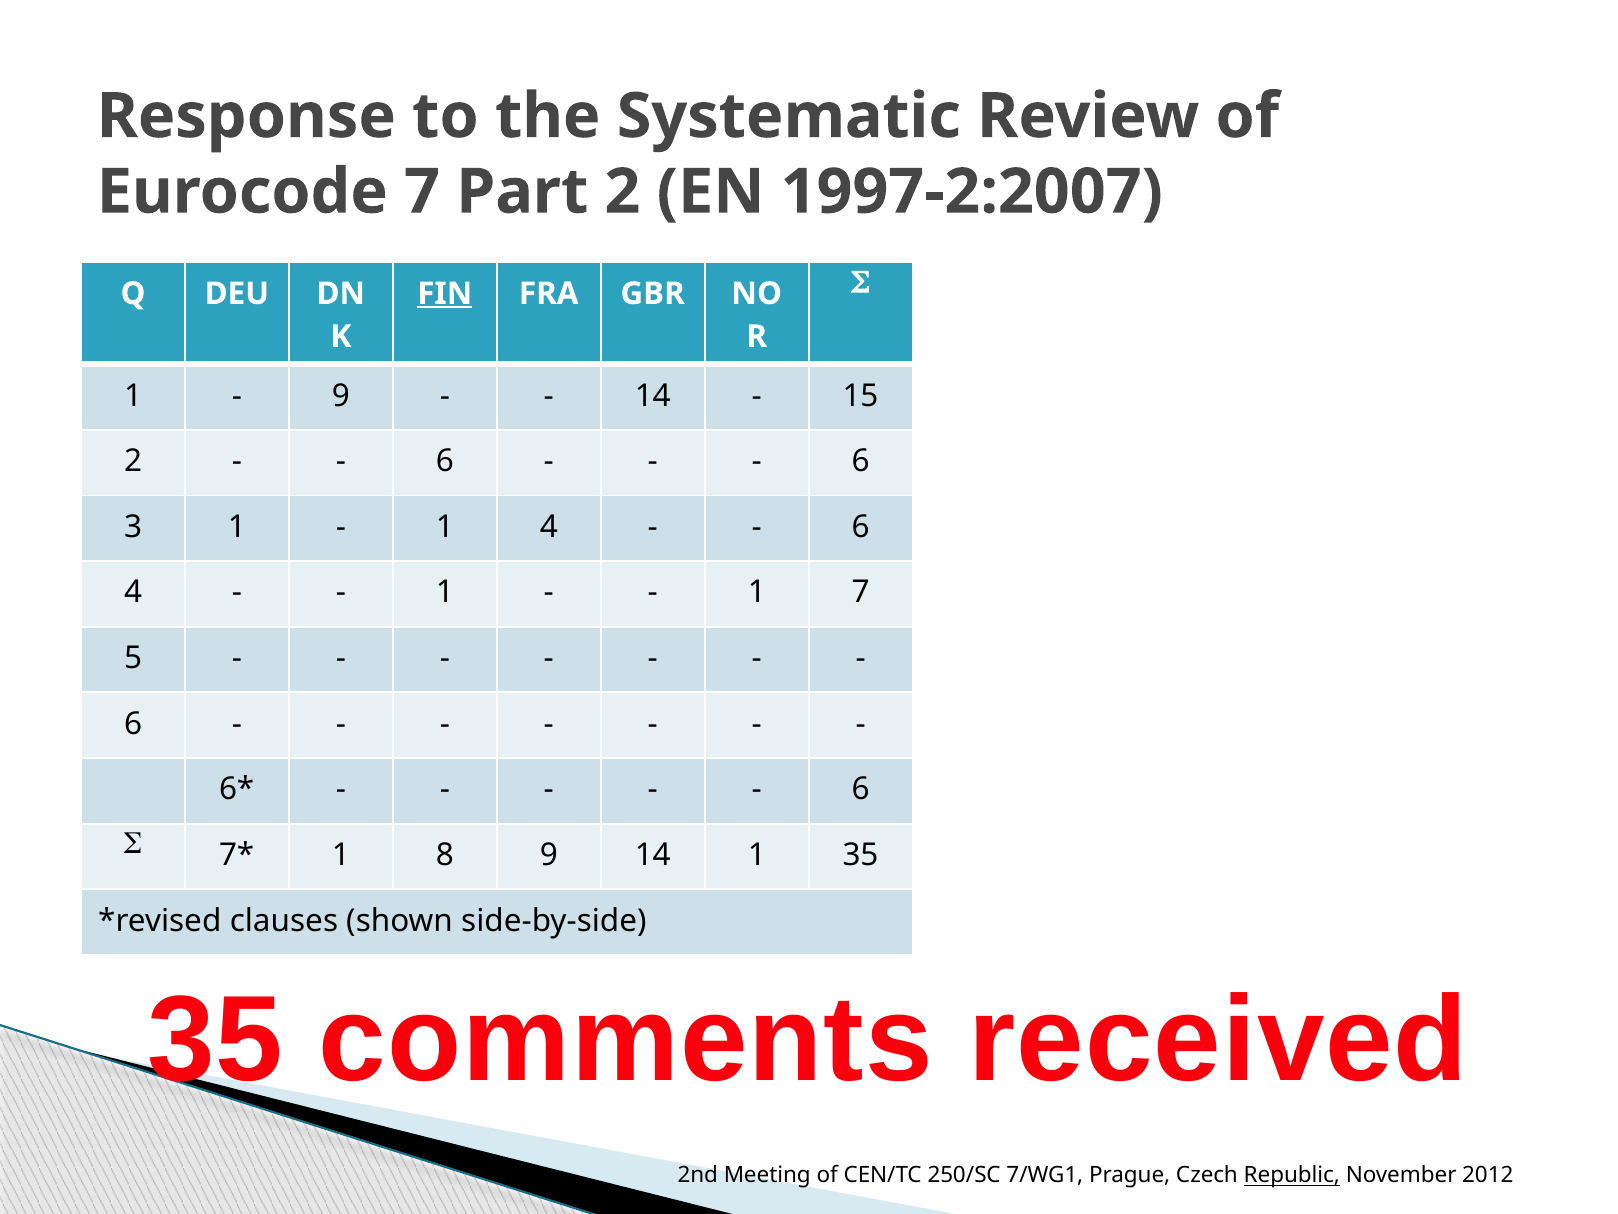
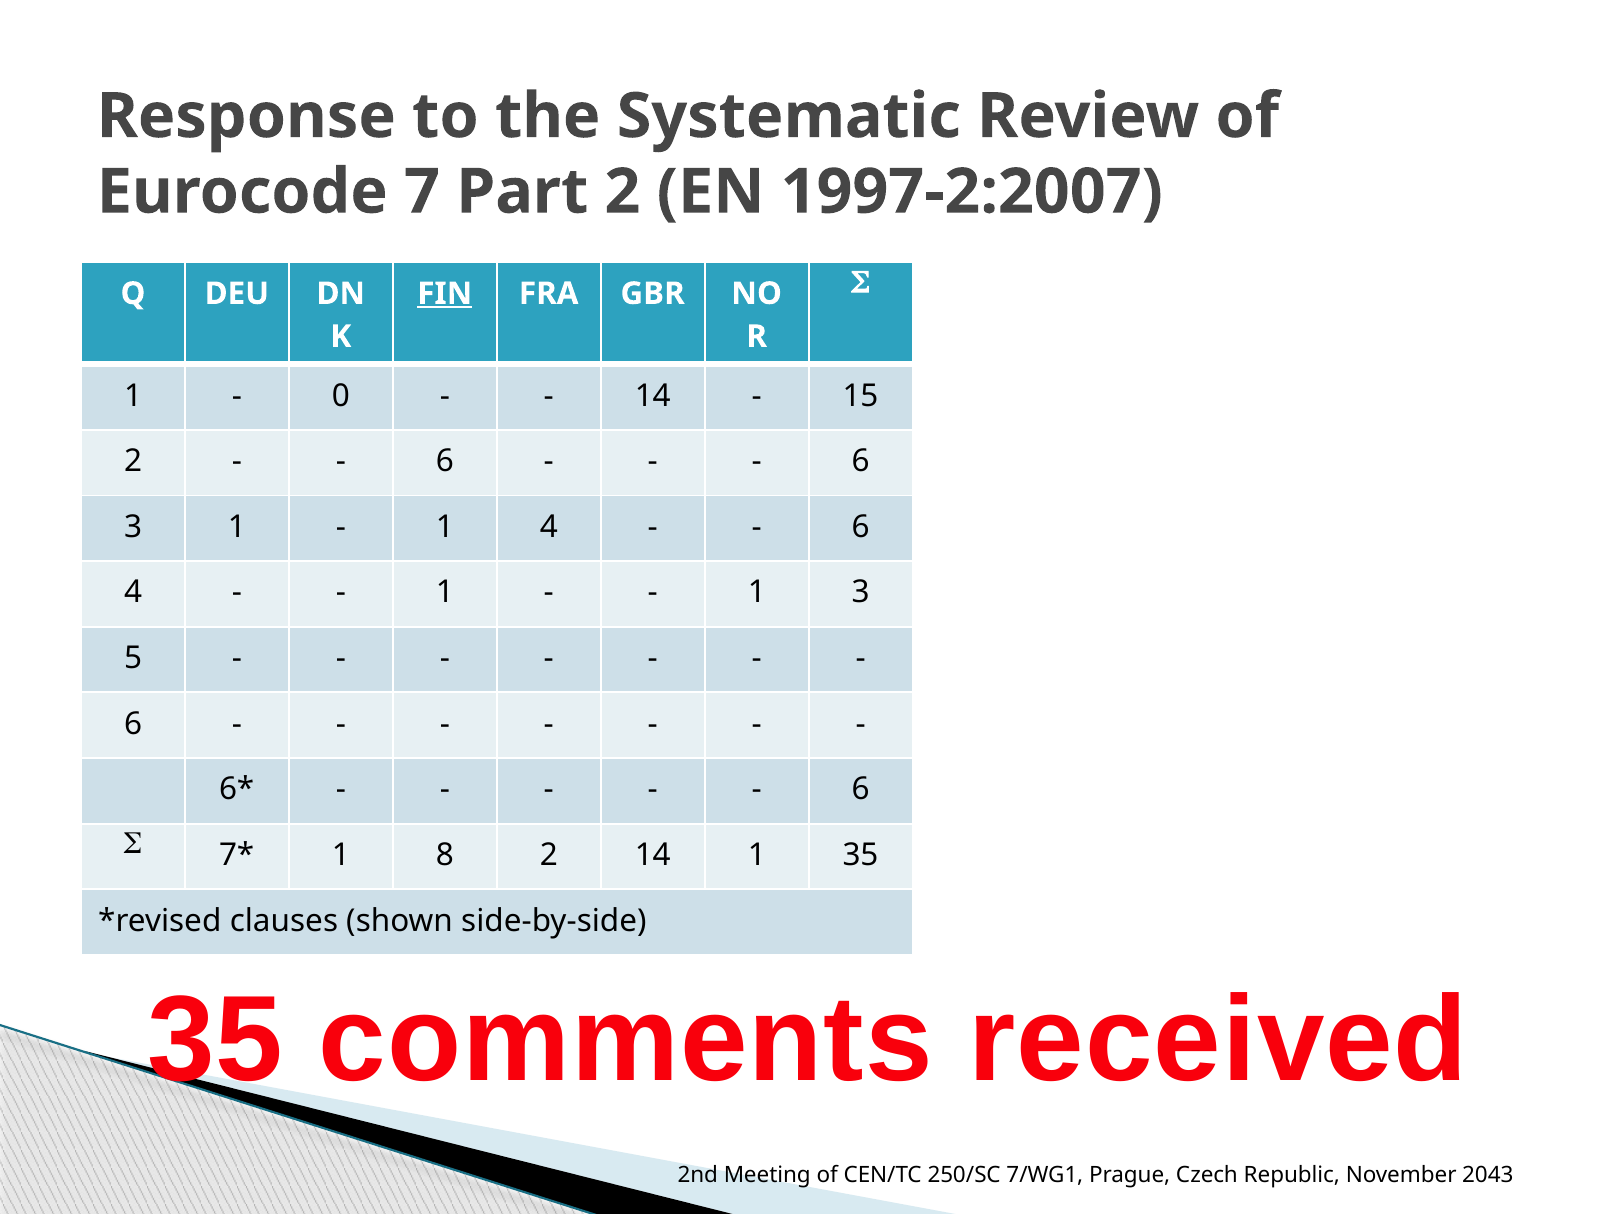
9: 9 -> 0 (341, 395)
1 7: 7 -> 3 (861, 592)
8 9: 9 -> 2 (549, 855)
Republic underline: present -> none (1292, 1175)
2012: 2012 -> 2043 (1488, 1175)
